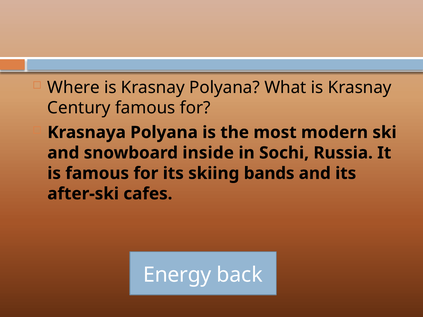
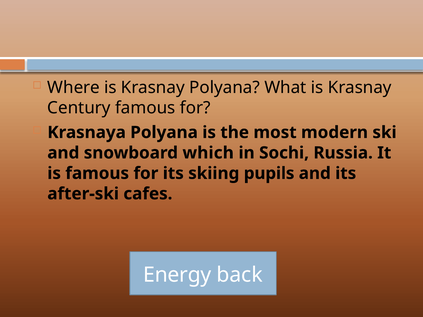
inside: inside -> which (208, 153)
bands: bands -> pupils (269, 173)
